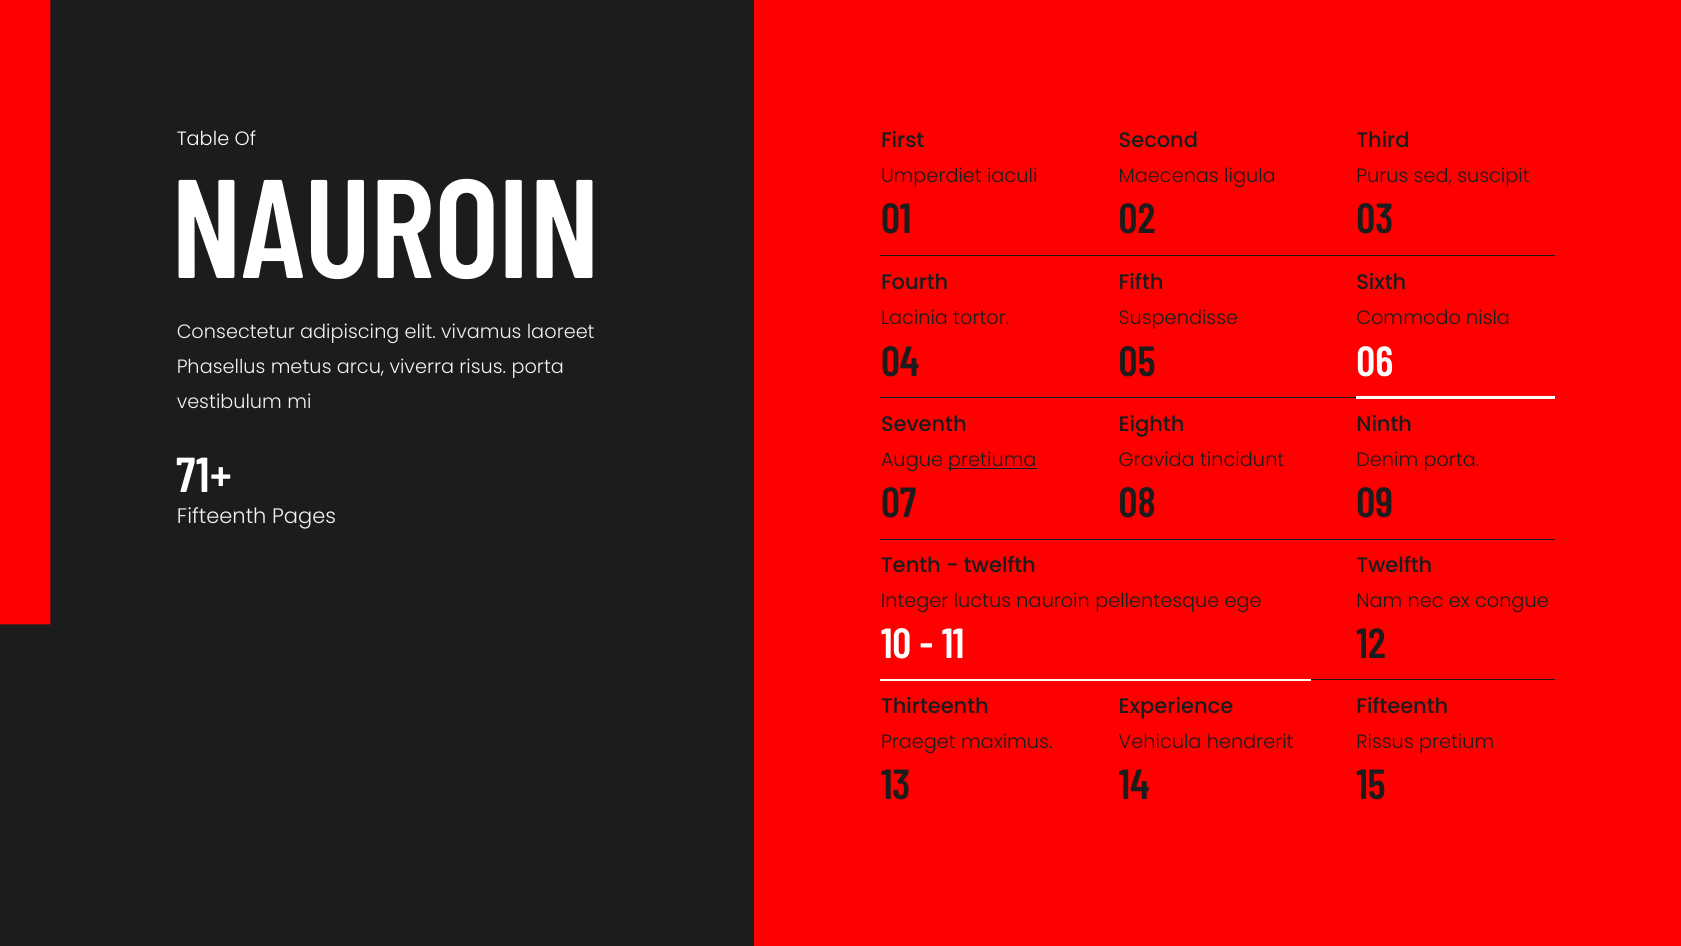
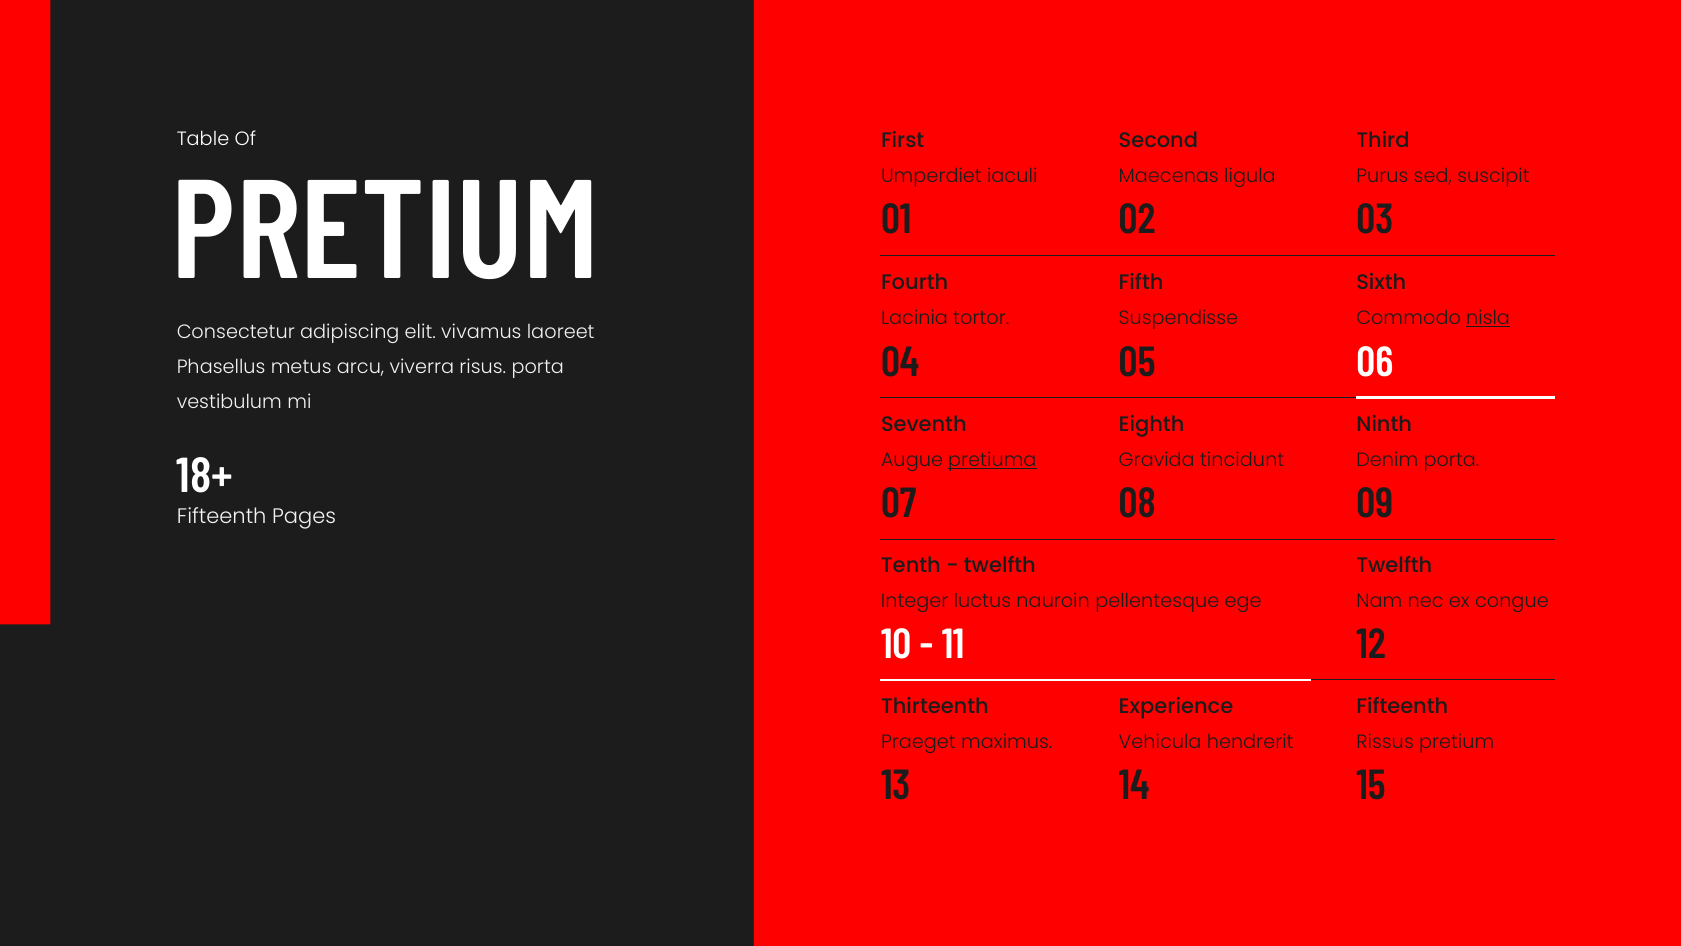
NAUROIN: NAUROIN -> PRETIUM (386, 232)
nisla underline: none -> present (1488, 318)
71+: 71+ -> 18+ (205, 476)
